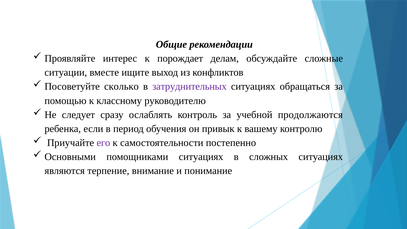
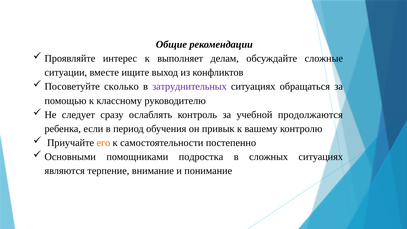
порождает: порождает -> выполняет (180, 59)
его colour: purple -> orange (103, 143)
помощниками ситуациях: ситуациях -> подростка (201, 157)
